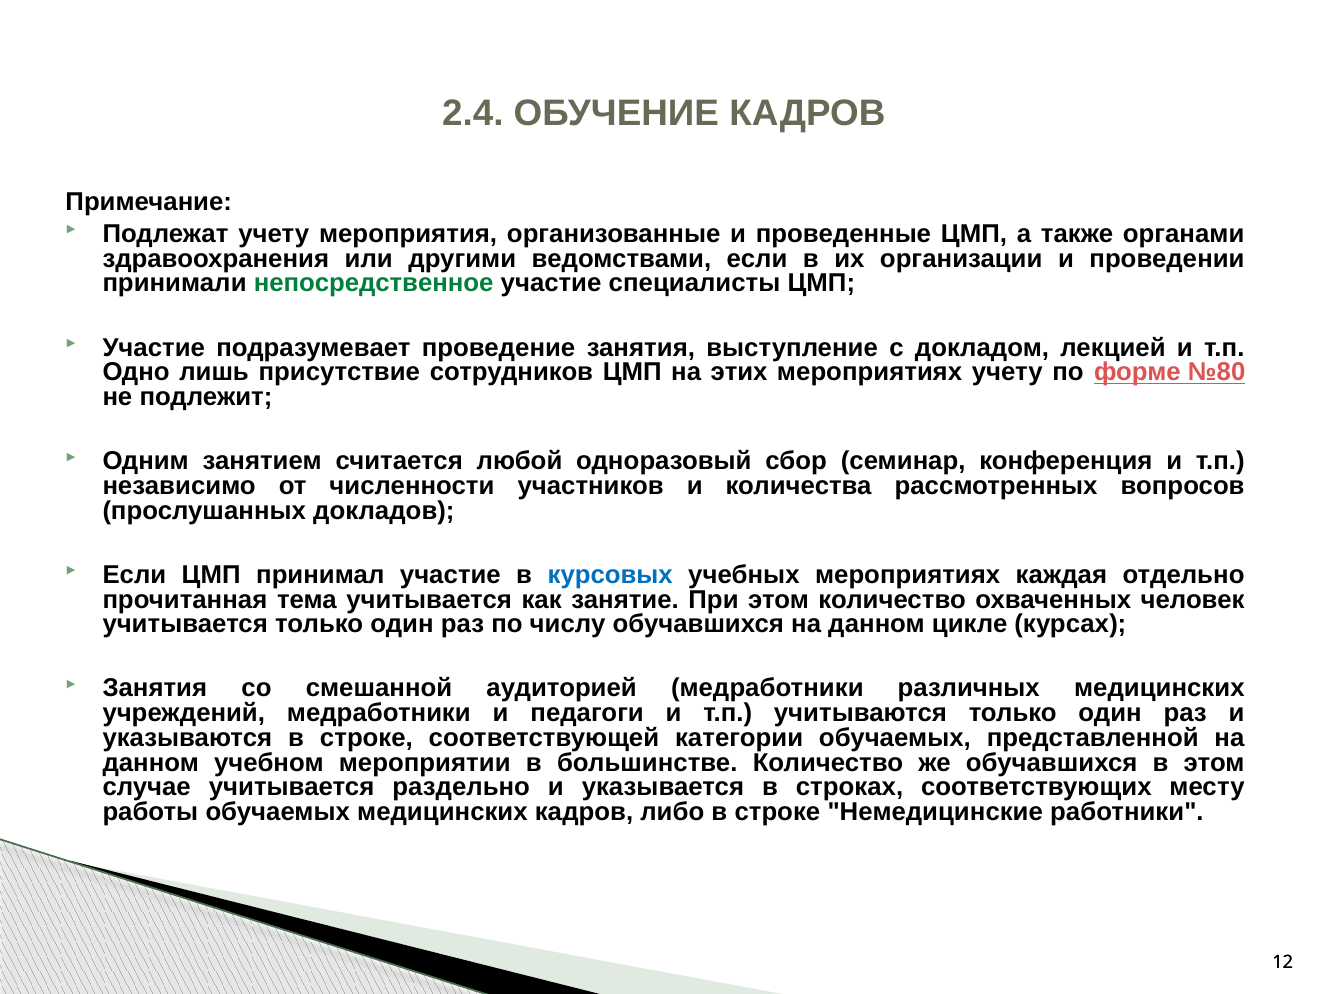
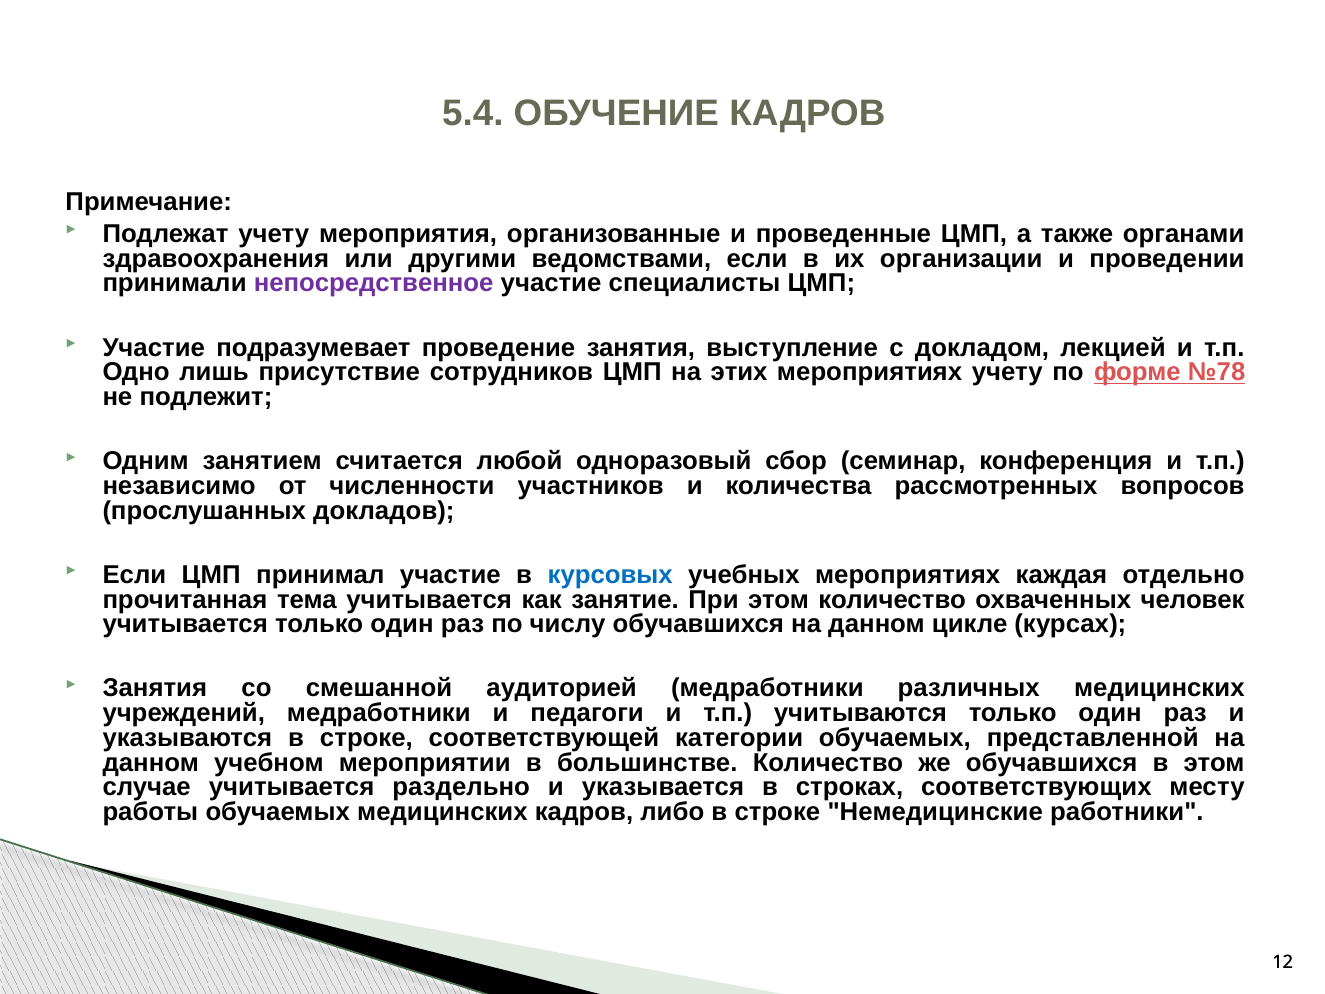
2.4: 2.4 -> 5.4 (473, 113)
непосредственное colour: green -> purple (374, 283)
№80: №80 -> №78 (1217, 372)
